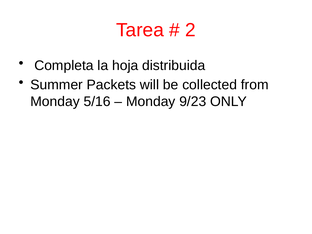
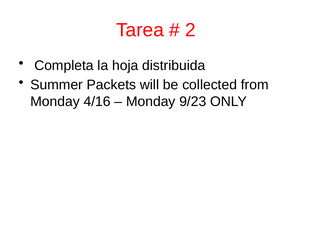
5/16: 5/16 -> 4/16 (97, 102)
